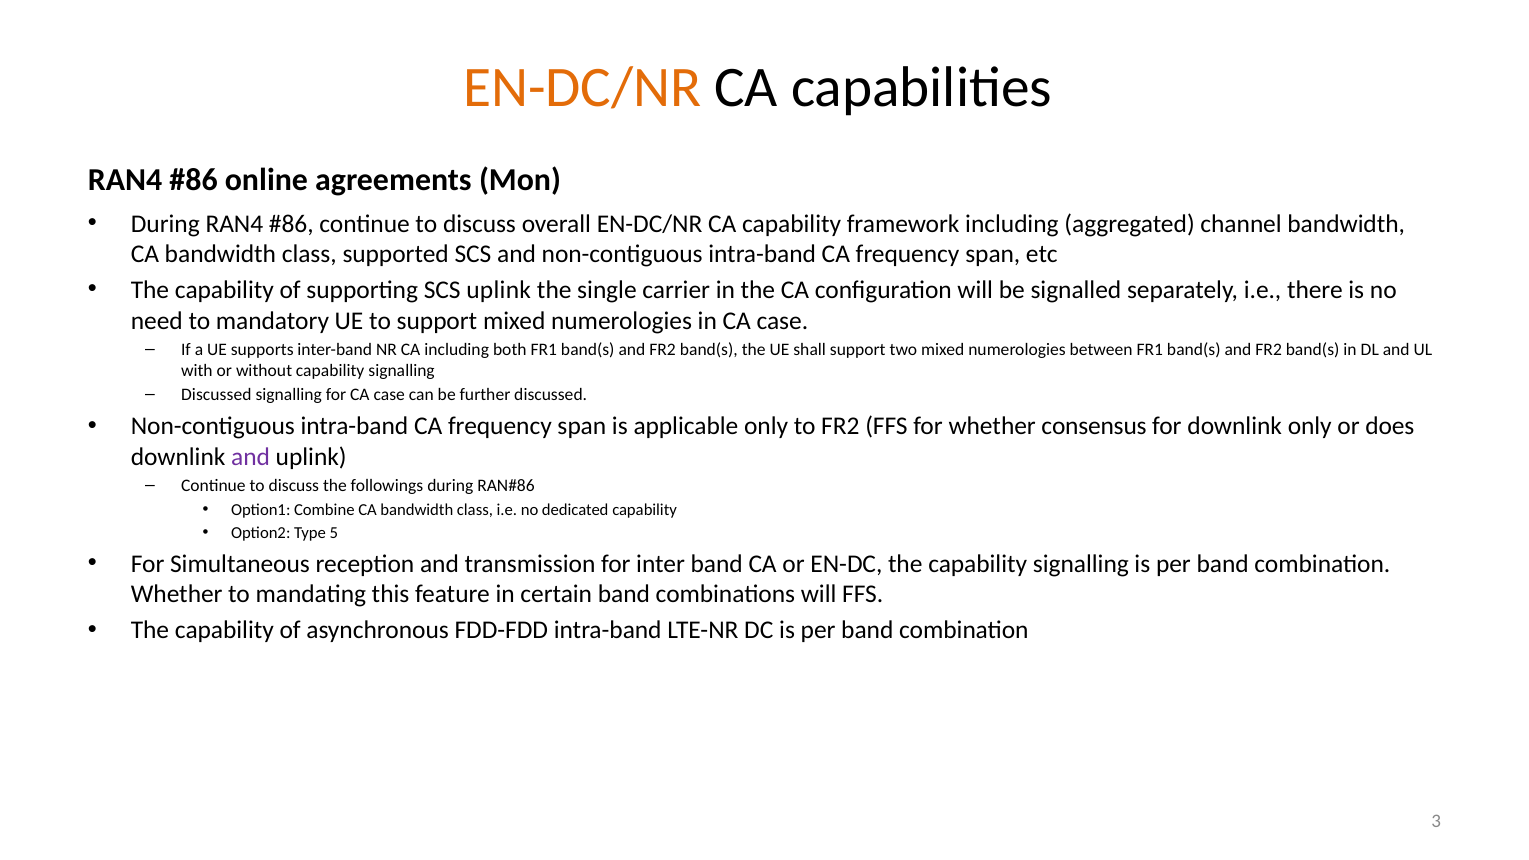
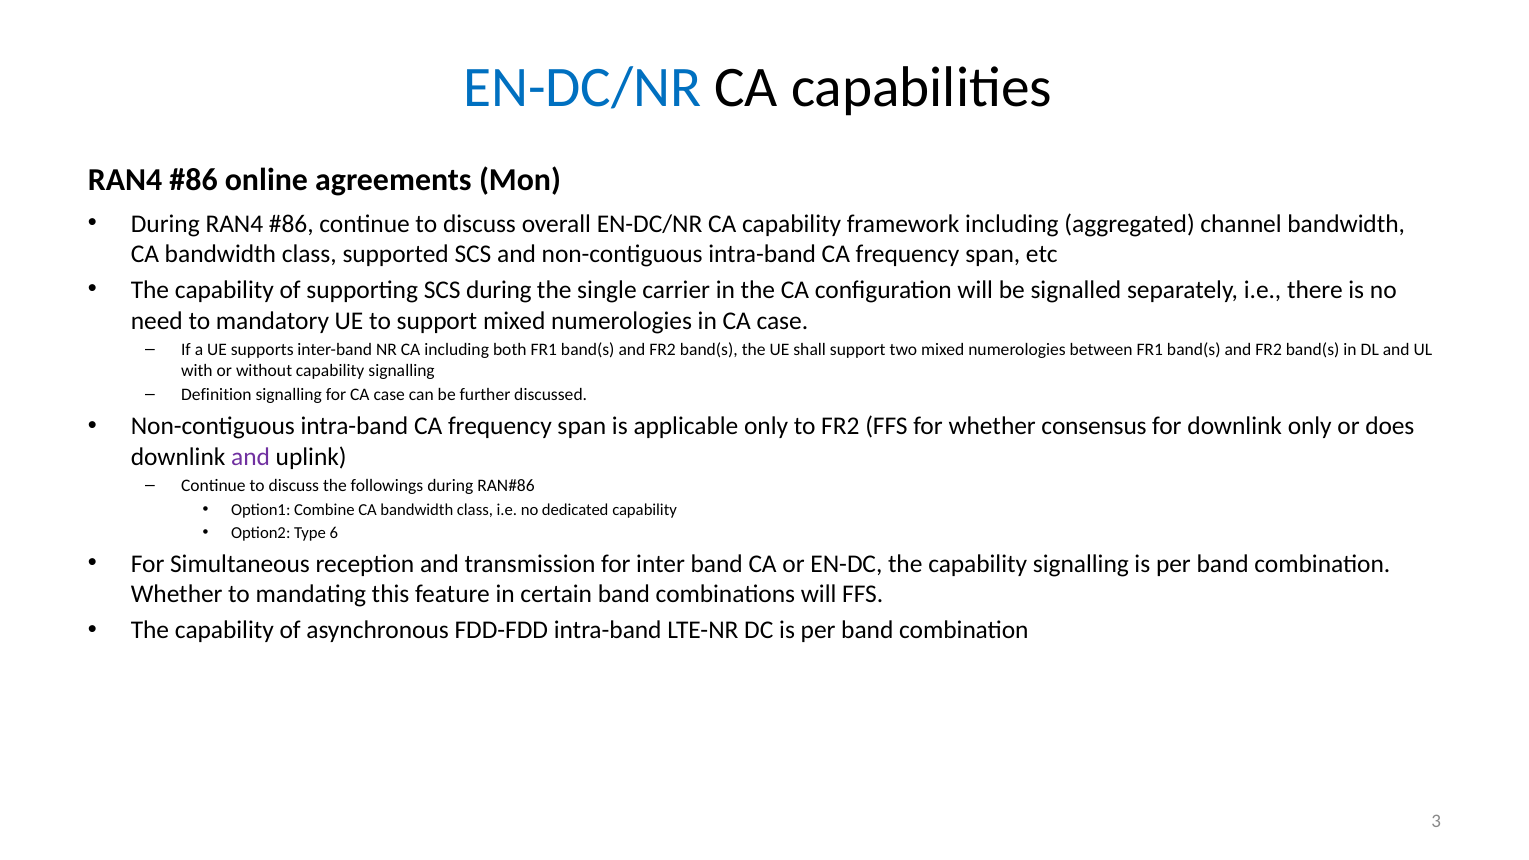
EN-DC/NR colour: orange -> blue (582, 88)
SCS uplink: uplink -> during (499, 290)
Discussed: Discussed -> Definition (216, 395)
5: 5 -> 6 (334, 533)
